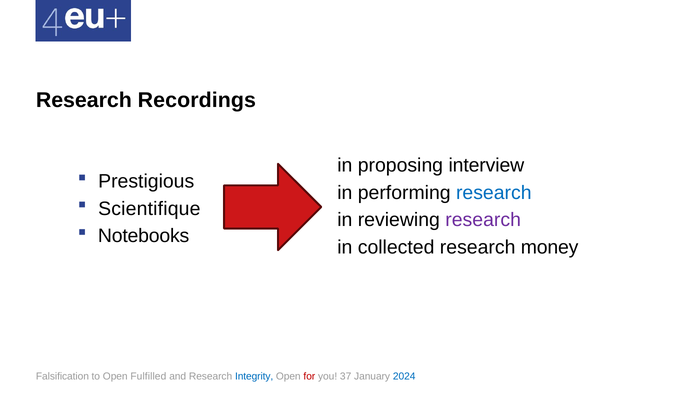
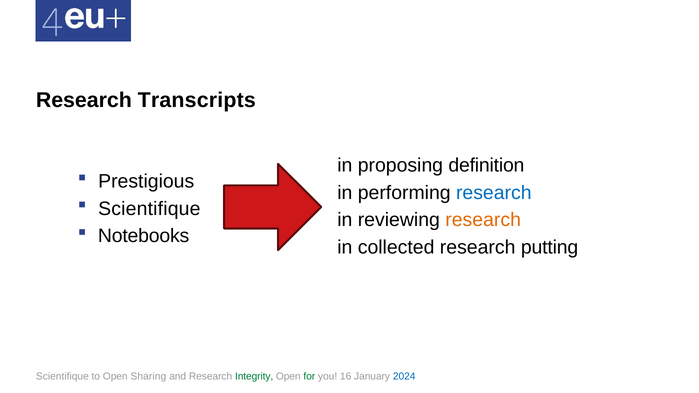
Recordings: Recordings -> Transcripts (197, 100)
interview: interview -> definition (486, 166)
research colour: purple -> orange (483, 220)
money: money -> putting (550, 247)
Falsification: Falsification -> Scientifique (62, 377)
Fulfilled: Fulfilled -> Sharing (148, 377)
Integrity colour: blue -> green (254, 377)
for colour: red -> green (309, 377)
37: 37 -> 16 (346, 377)
